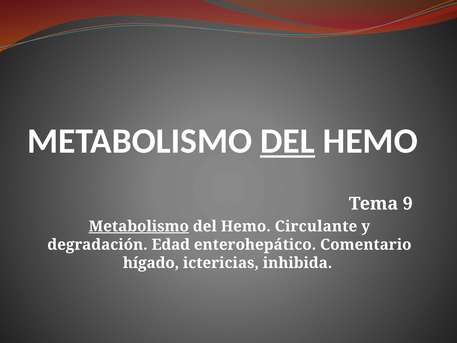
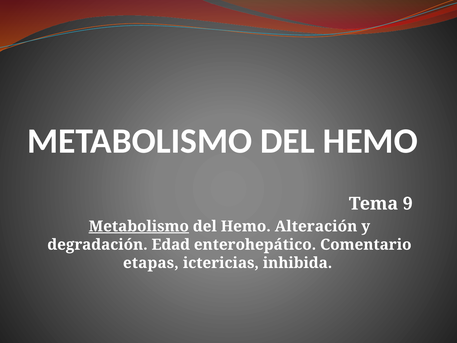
DEL underline: present -> none (288, 141)
Circulante: Circulante -> Alteración (316, 226)
hígado: hígado -> etapas (151, 263)
